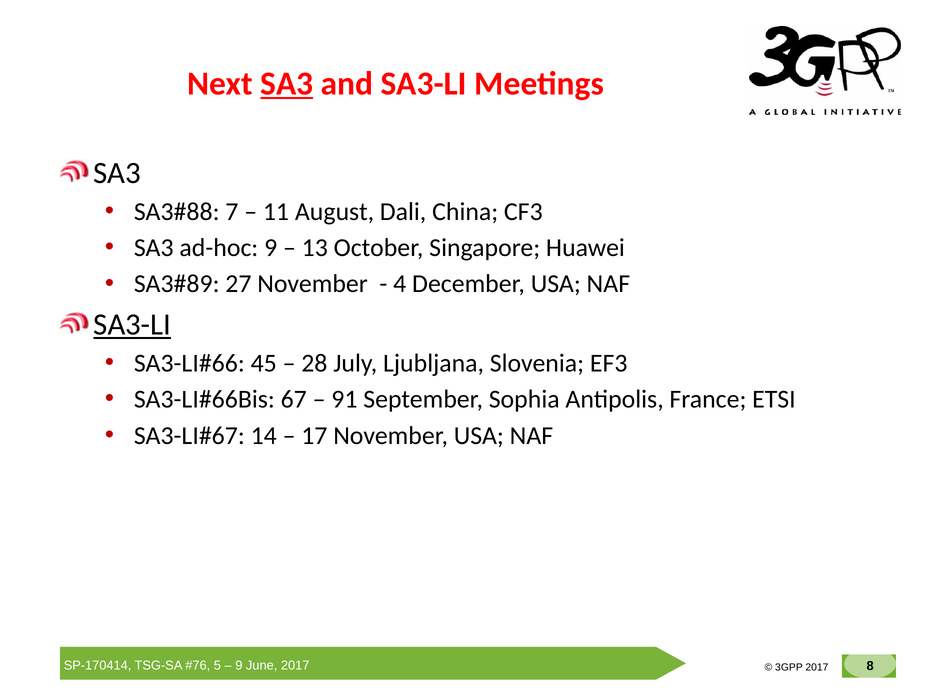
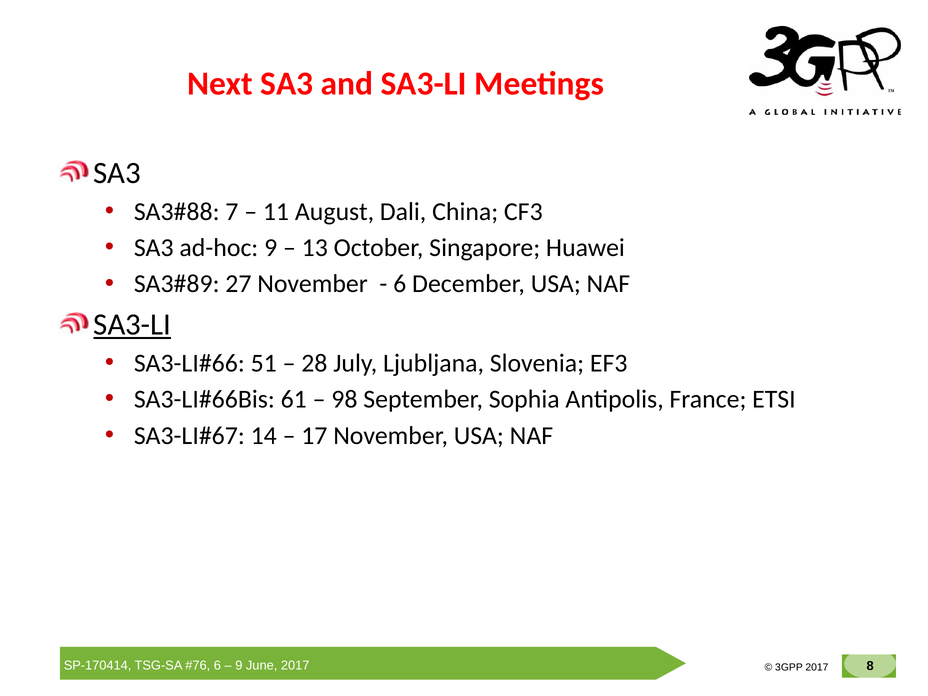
SA3 underline: present -> none (287, 84)
4: 4 -> 6 (400, 284)
45: 45 -> 51 (264, 363)
67: 67 -> 61 (294, 399)
91: 91 -> 98 (344, 399)
5: 5 -> 6 (217, 666)
